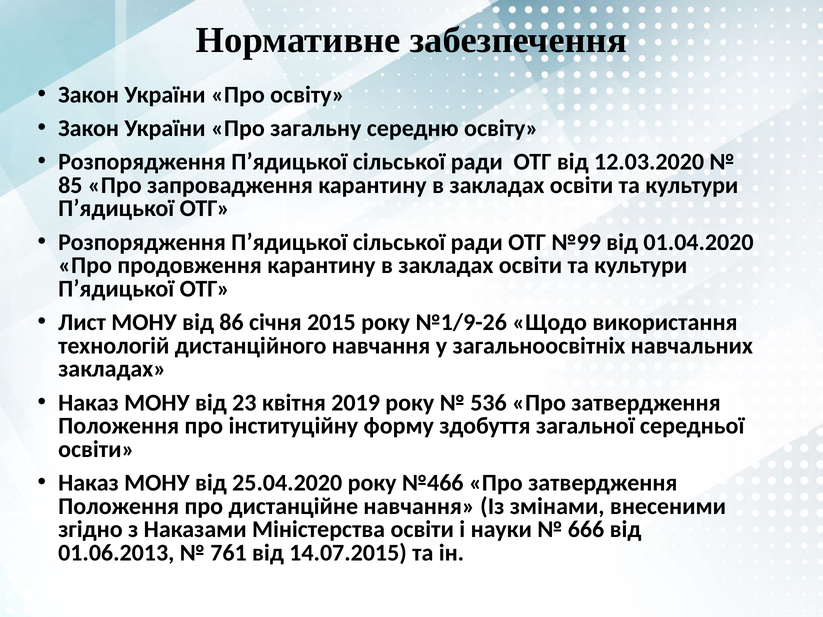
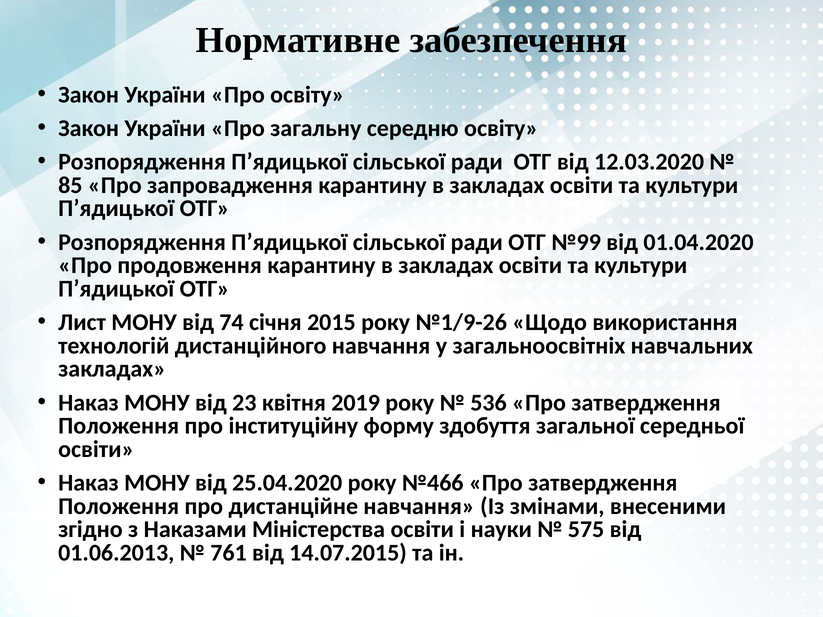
86: 86 -> 74 (231, 323)
666: 666 -> 575 (586, 530)
